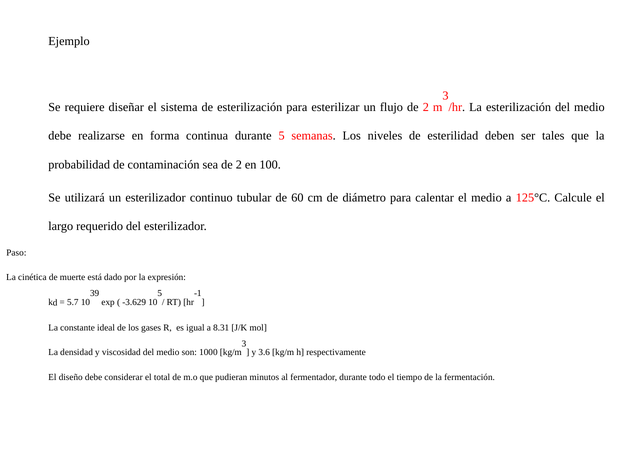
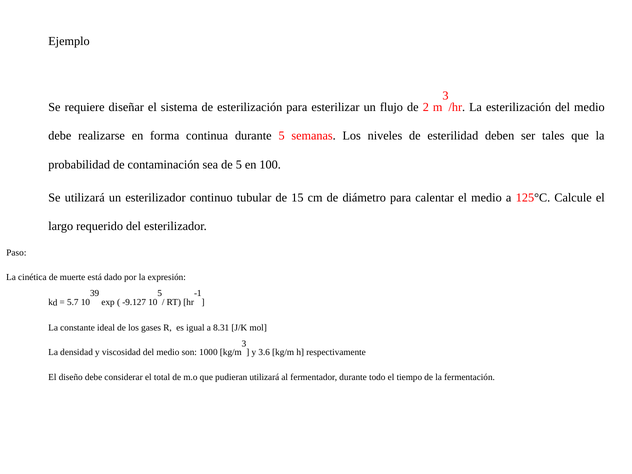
sea de 2: 2 -> 5 (239, 165)
60: 60 -> 15 (297, 198)
-3.629: -3.629 -> -9.127 (134, 302)
pudieran minutos: minutos -> utilizará (264, 377)
